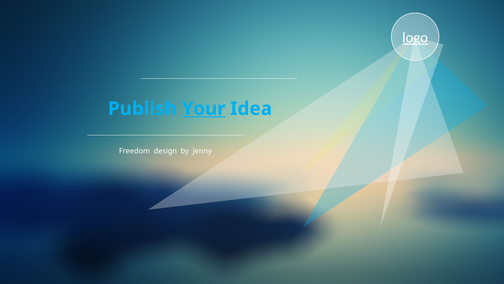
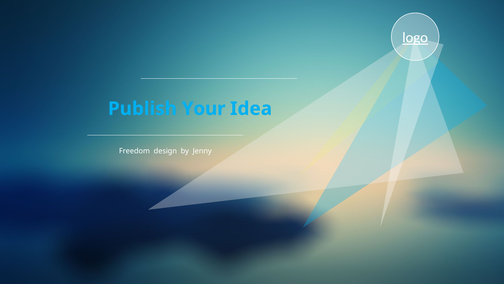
Your underline: present -> none (204, 109)
